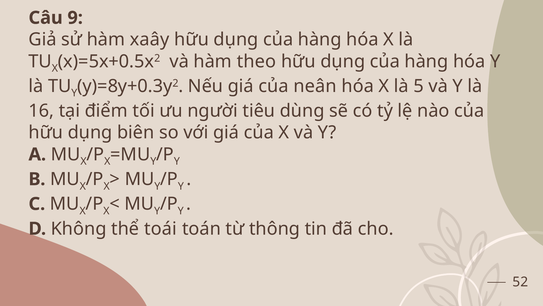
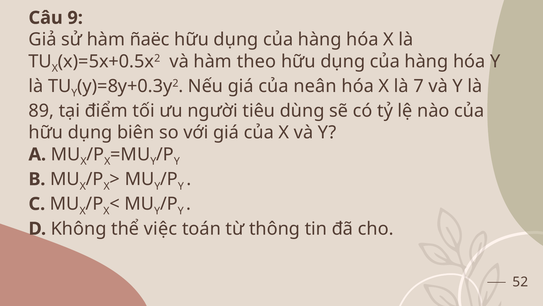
xaây: xaây -> ñaëc (150, 40)
5: 5 -> 7 (419, 86)
16: 16 -> 89 (41, 111)
toái: toái -> việc (160, 228)
